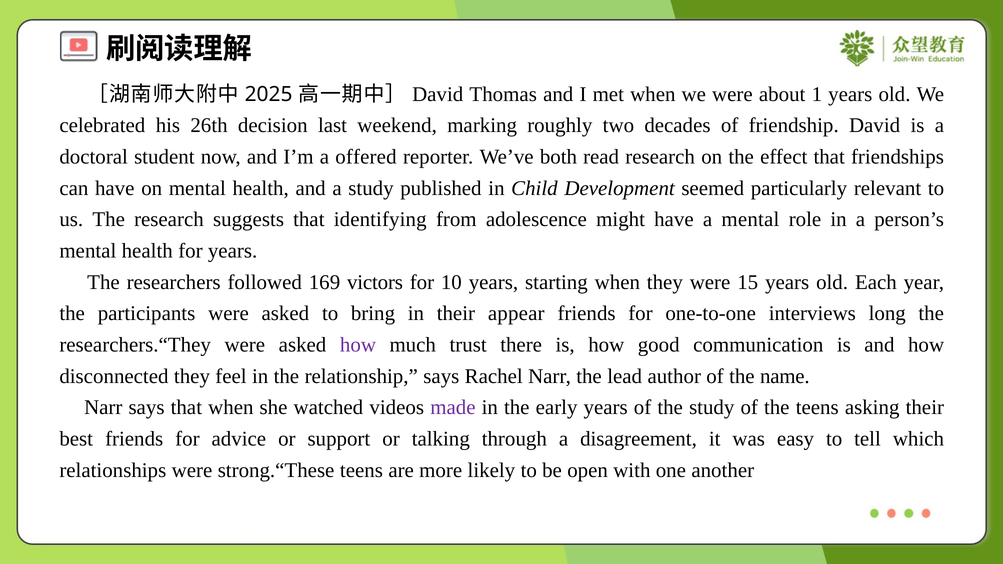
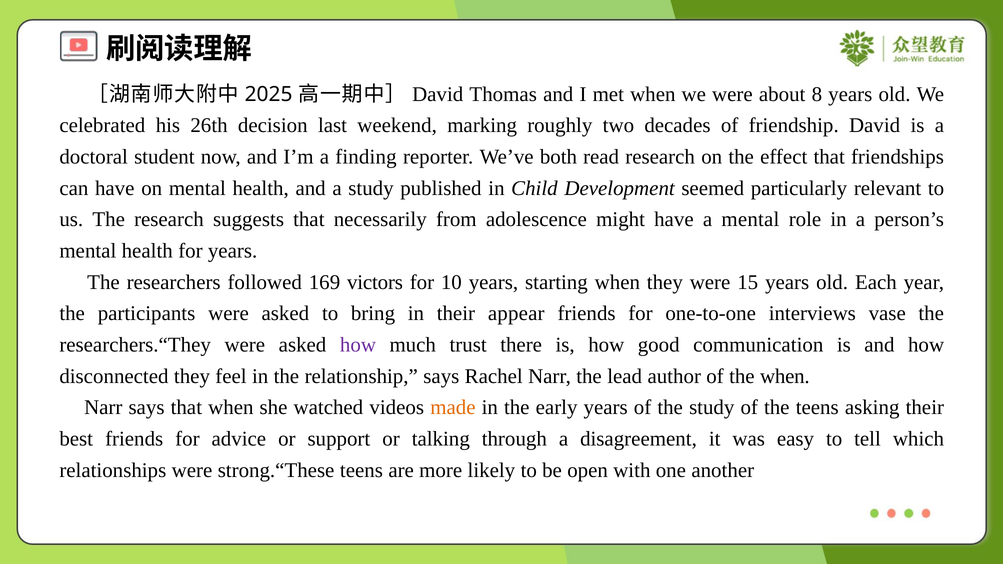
1: 1 -> 8 (817, 94)
offered: offered -> finding (366, 157)
identifying: identifying -> necessarily (380, 220)
long: long -> vase (887, 314)
the name: name -> when (785, 376)
made colour: purple -> orange (453, 408)
